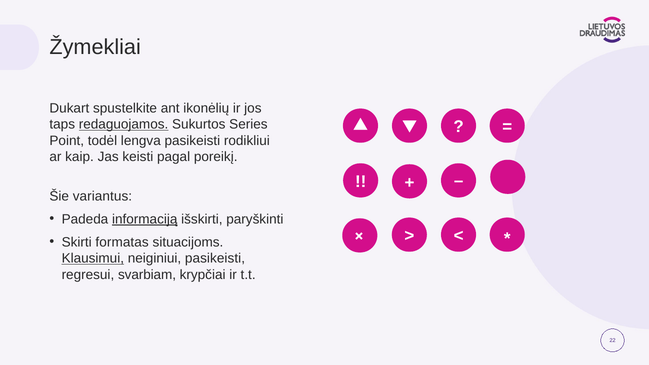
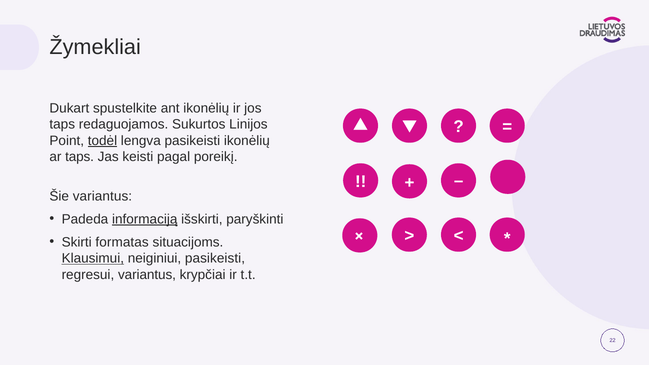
redaguojamos underline: present -> none (124, 124)
Series: Series -> Linijos (248, 124)
todėl underline: none -> present (102, 141)
pasikeisti rodikliui: rodikliui -> ikonėlių (247, 141)
ar kaip: kaip -> taps (80, 157)
regresui svarbiam: svarbiam -> variantus (147, 275)
